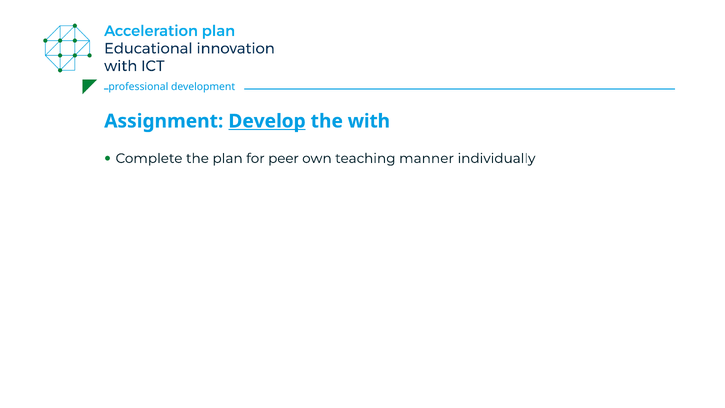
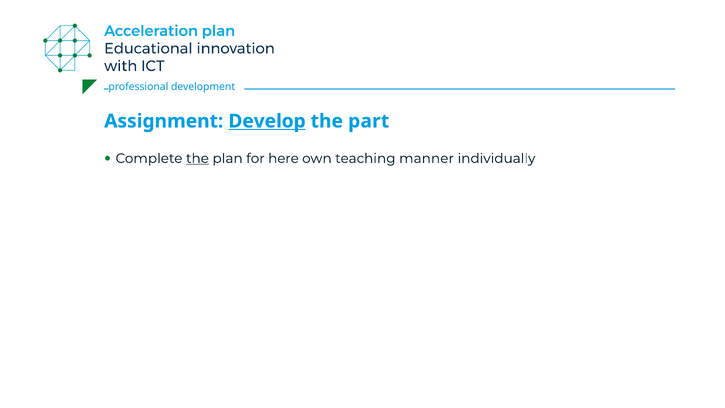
with: with -> part (369, 121)
the underline: none -> present (197, 158)
peer: peer -> here (284, 158)
